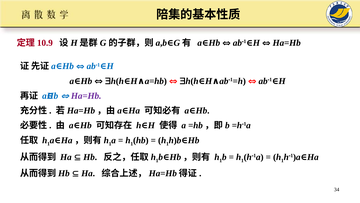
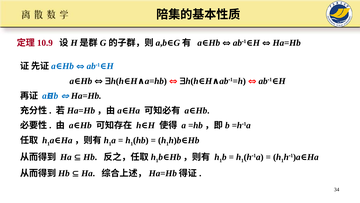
Ha=Hb colour: purple -> black (86, 96)
